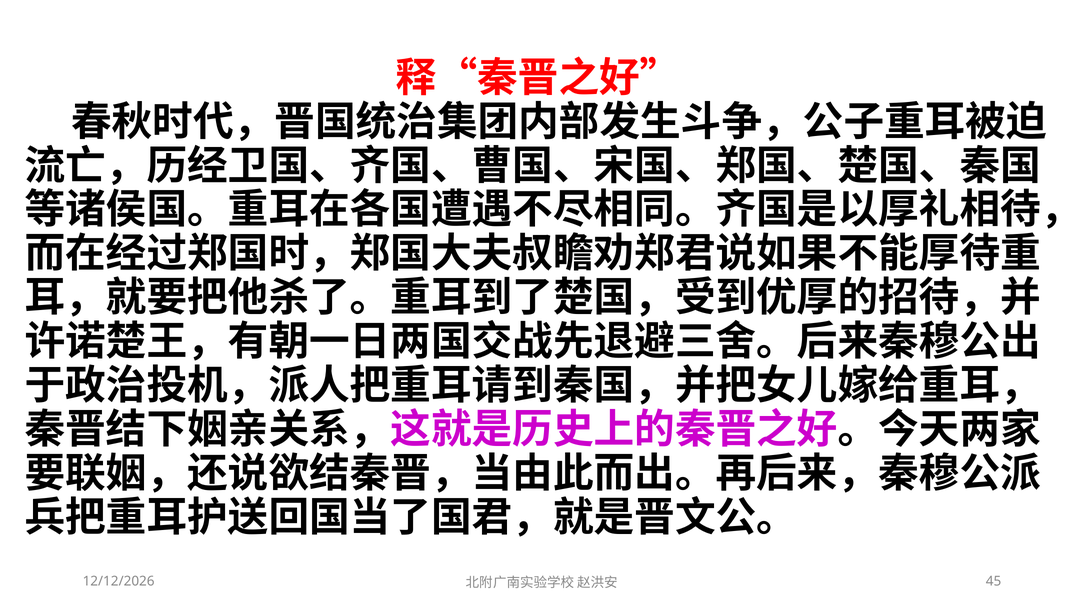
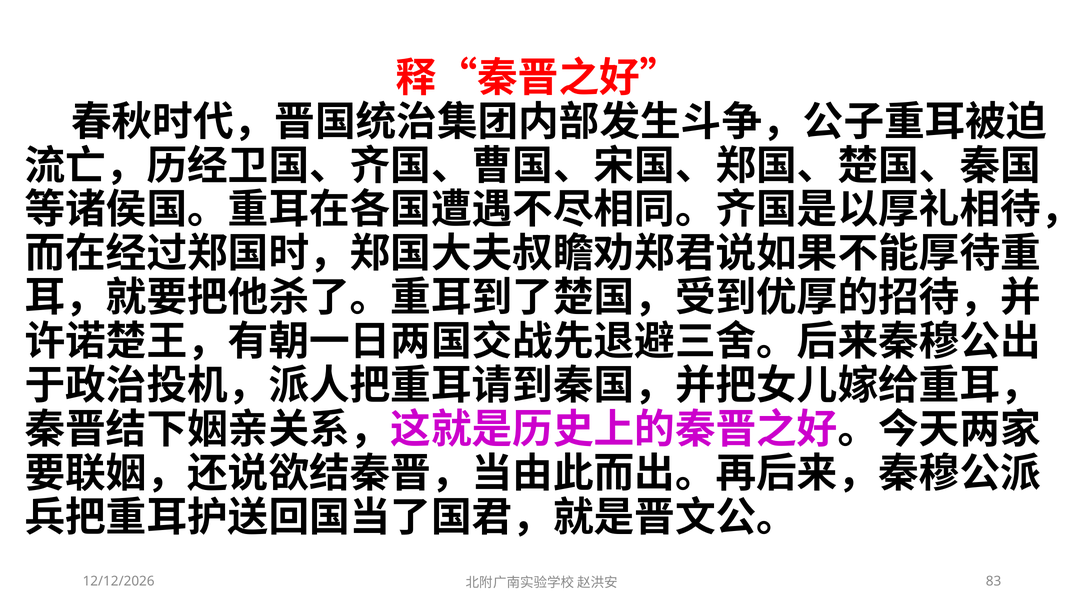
45: 45 -> 83 (994, 581)
